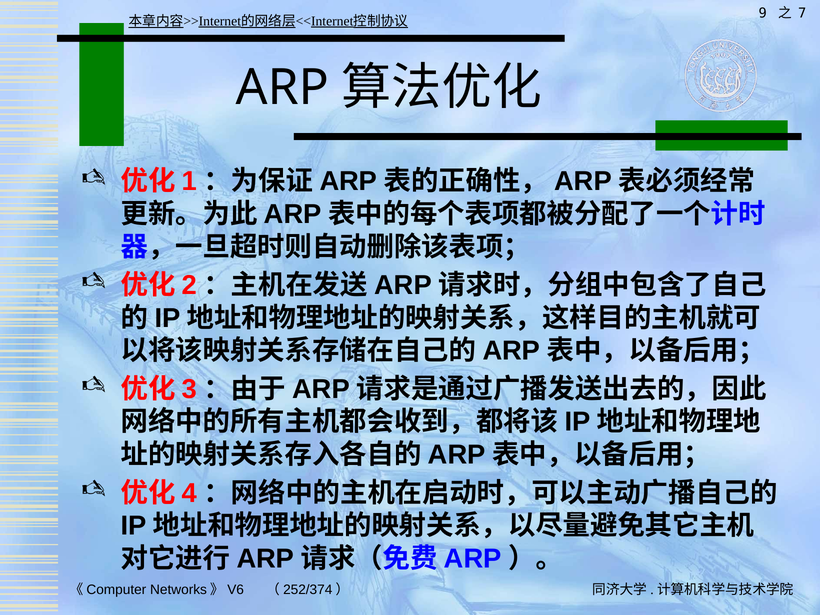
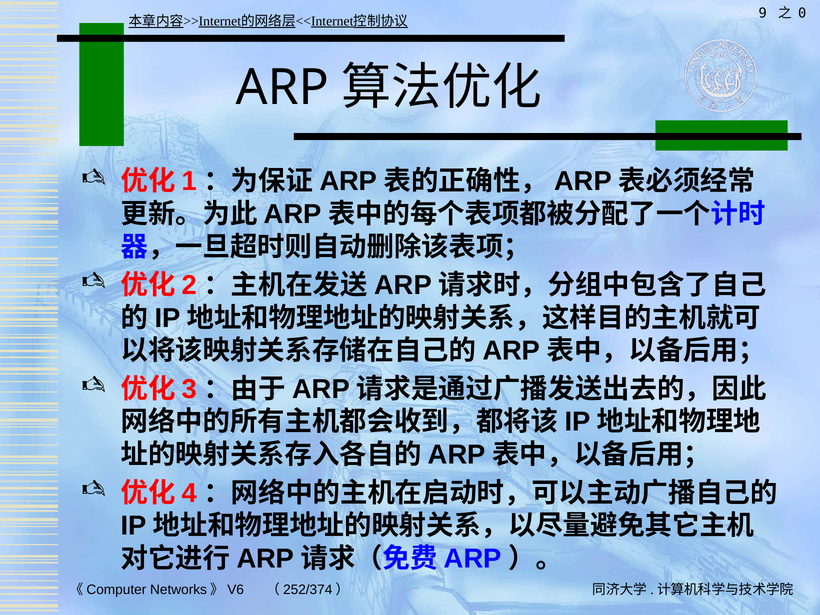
7: 7 -> 0 (802, 13)
